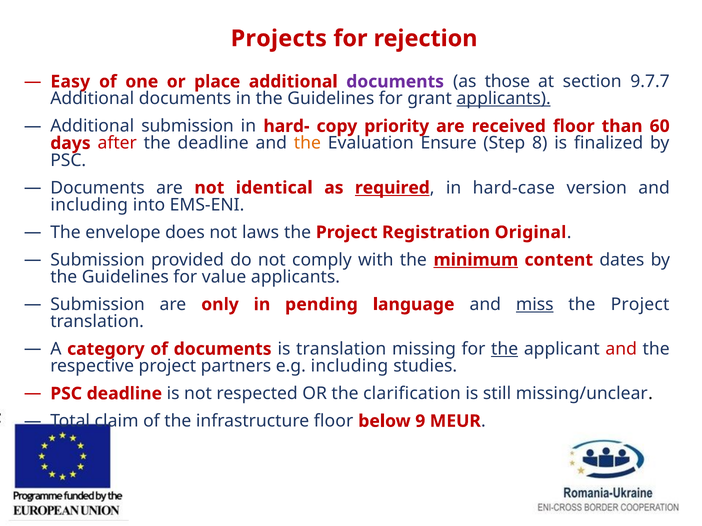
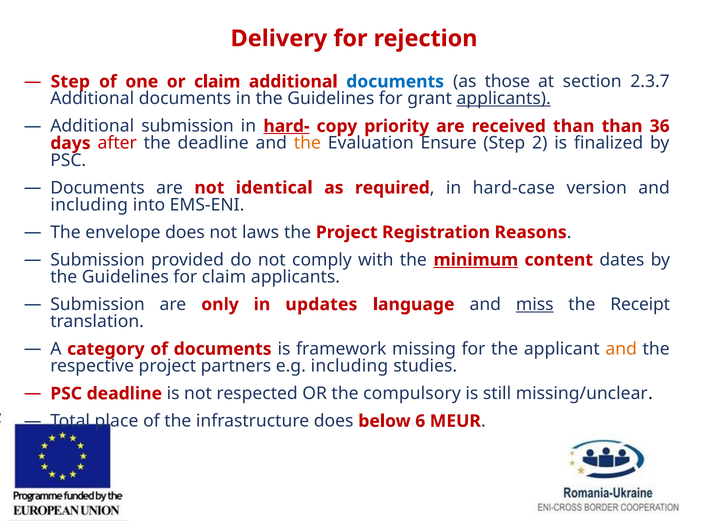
Projects: Projects -> Delivery (279, 39)
Easy: Easy -> Step (70, 82)
or place: place -> claim (217, 82)
documents colour: purple -> blue (395, 82)
9.7.7: 9.7.7 -> 2.3.7 (650, 82)
hard- underline: none -> present (286, 126)
received floor: floor -> than (574, 126)
60: 60 -> 36 (660, 126)
8: 8 -> 2 (540, 143)
required underline: present -> none (392, 188)
Original: Original -> Reasons (531, 233)
for value: value -> claim (224, 277)
pending: pending -> updates (321, 305)
Project: Project -> Receipt (640, 305)
is translation: translation -> framework (341, 349)
the underline: present -> none (505, 349)
and colour: red -> orange (621, 349)
clarification: clarification -> compulsory (412, 394)
claim: claim -> place (117, 421)
infrastructure floor: floor -> does (334, 421)
9: 9 -> 6 (420, 421)
